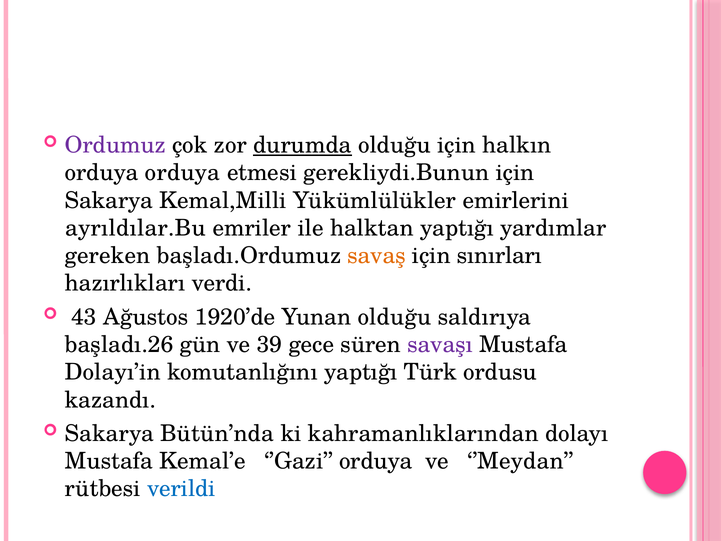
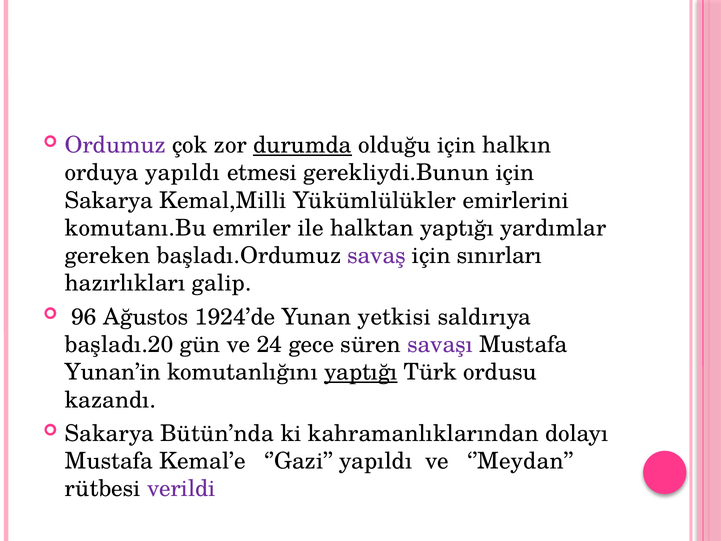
orduya orduya: orduya -> yapıldı (183, 173)
ayrıldılar.Bu: ayrıldılar.Bu -> komutanı.Bu (135, 228)
savaş colour: orange -> purple (377, 256)
verdi: verdi -> galip (222, 283)
43: 43 -> 96 (84, 317)
1920’de: 1920’de -> 1924’de (235, 317)
Yunan olduğu: olduğu -> yetkisi (394, 317)
başladı.26: başladı.26 -> başladı.20 (119, 345)
39: 39 -> 24 (269, 345)
Dolayı’in: Dolayı’in -> Yunan’in (113, 372)
yaptığı underline: none -> present (361, 372)
’Gazi orduya: orduya -> yapıldı (376, 461)
verildi colour: blue -> purple (181, 489)
